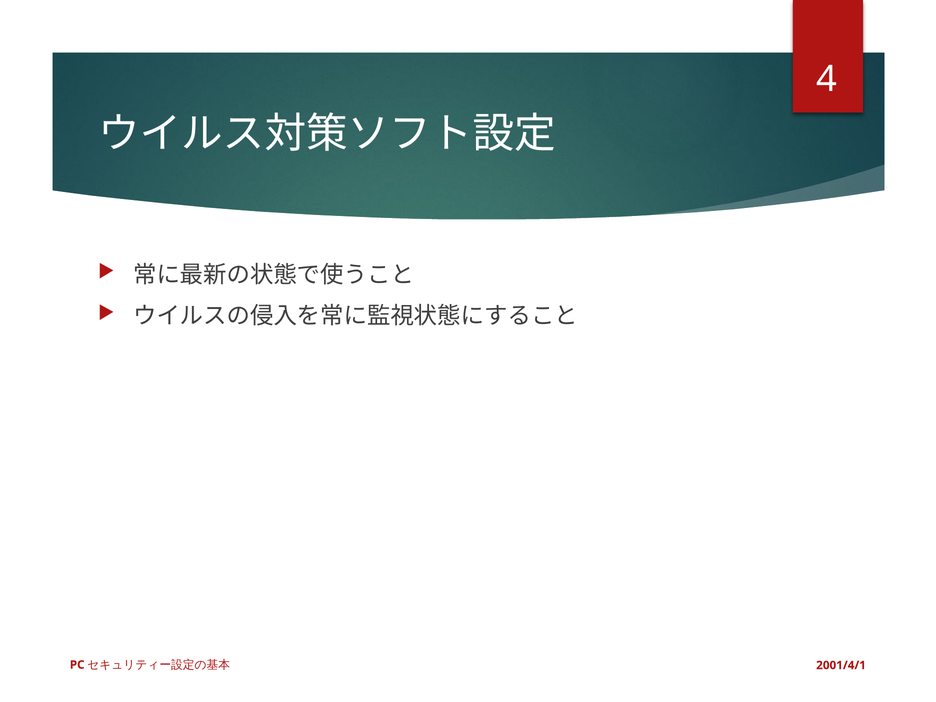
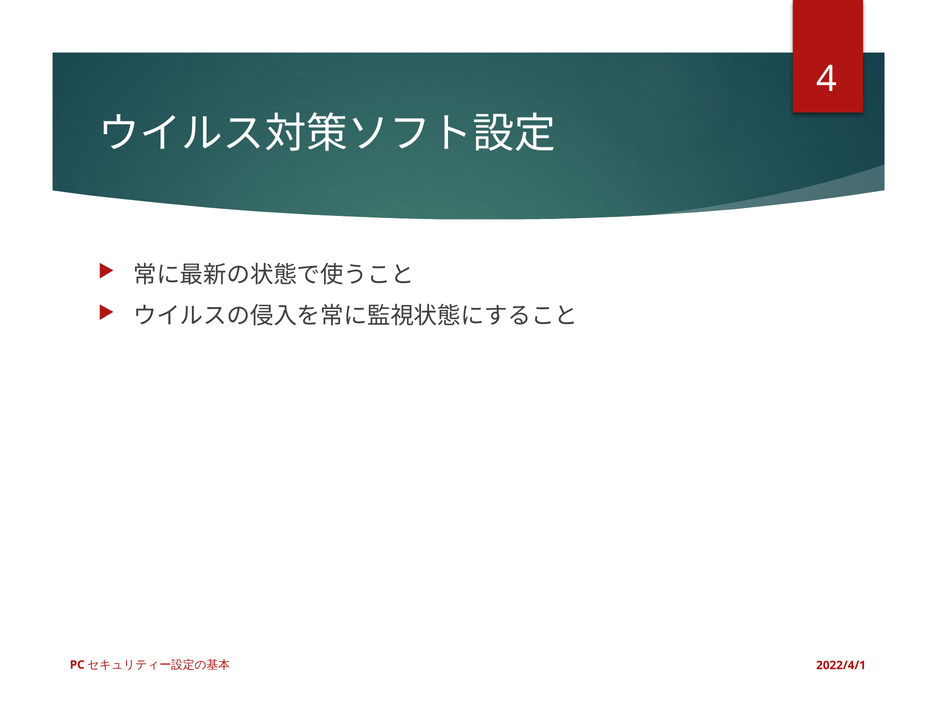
2001/4/1: 2001/4/1 -> 2022/4/1 (841, 665)
